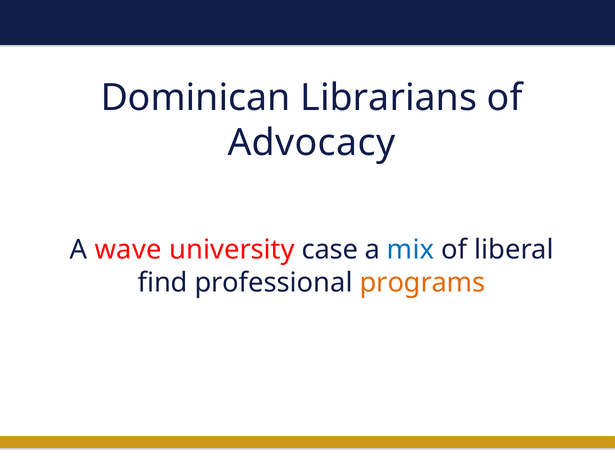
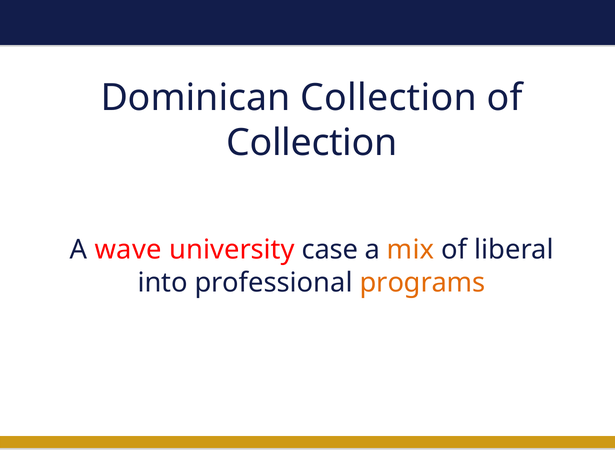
Dominican Librarians: Librarians -> Collection (389, 98)
Advocacy: Advocacy -> Collection (312, 143)
mix colour: blue -> orange (411, 250)
find: find -> into (163, 283)
